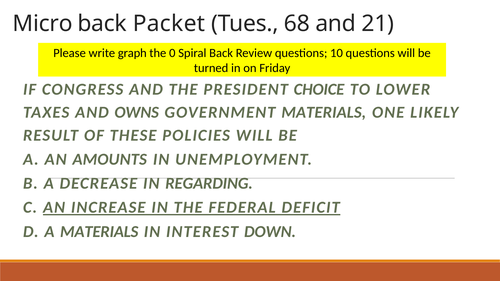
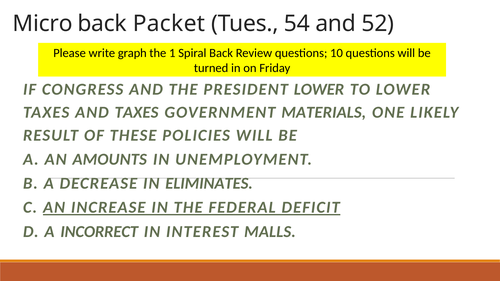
68: 68 -> 54 (297, 24)
21: 21 -> 52 (378, 24)
0: 0 -> 1 (172, 53)
PRESIDENT CHOICE: CHOICE -> LOWER (319, 89)
AND OWNS: OWNS -> TAXES (137, 112)
REGARDING: REGARDING -> ELIMINATES (209, 184)
A MATERIALS: MATERIALS -> INCORRECT (99, 232)
DOWN: DOWN -> MALLS (270, 232)
